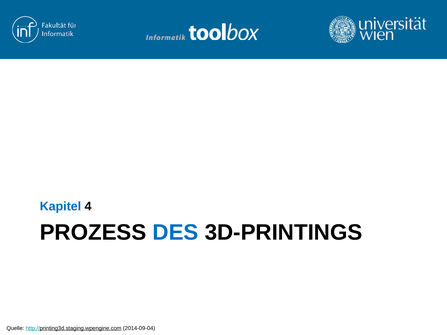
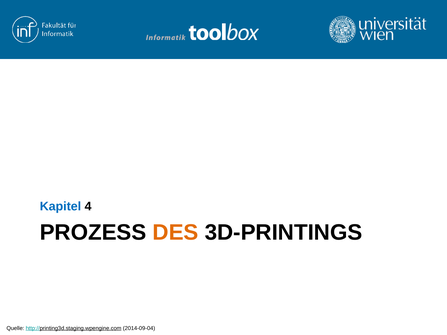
DES colour: blue -> orange (176, 233)
